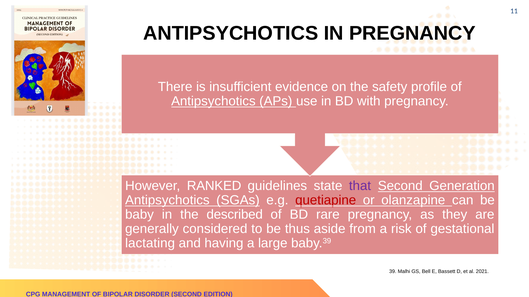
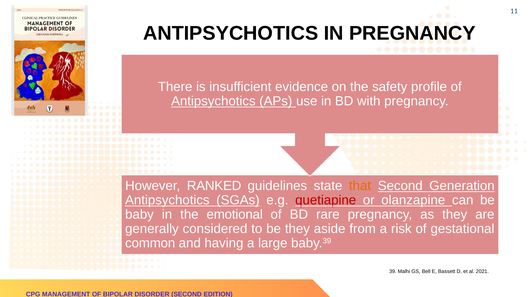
that colour: purple -> orange (360, 186)
described: described -> emotional (235, 215)
be thus: thus -> they (297, 229)
lactating: lactating -> common (150, 243)
